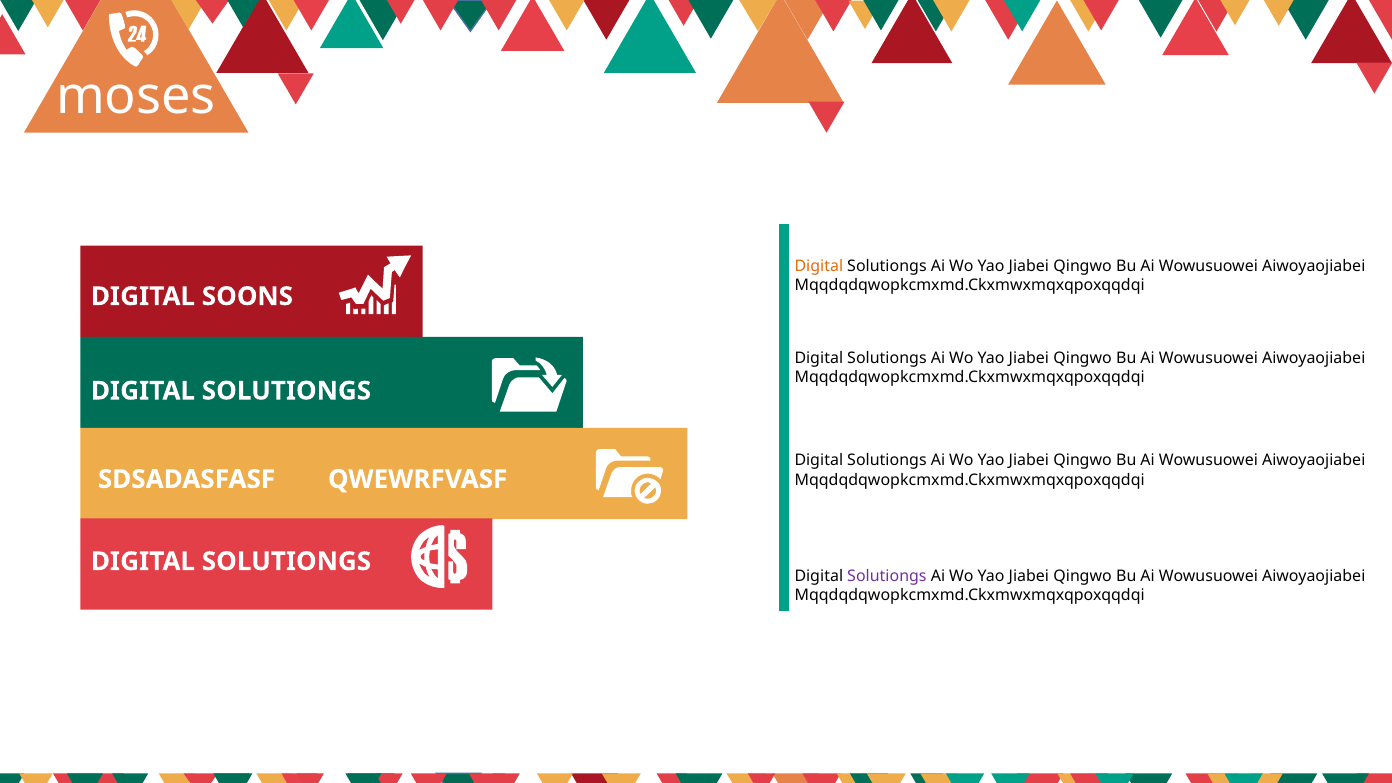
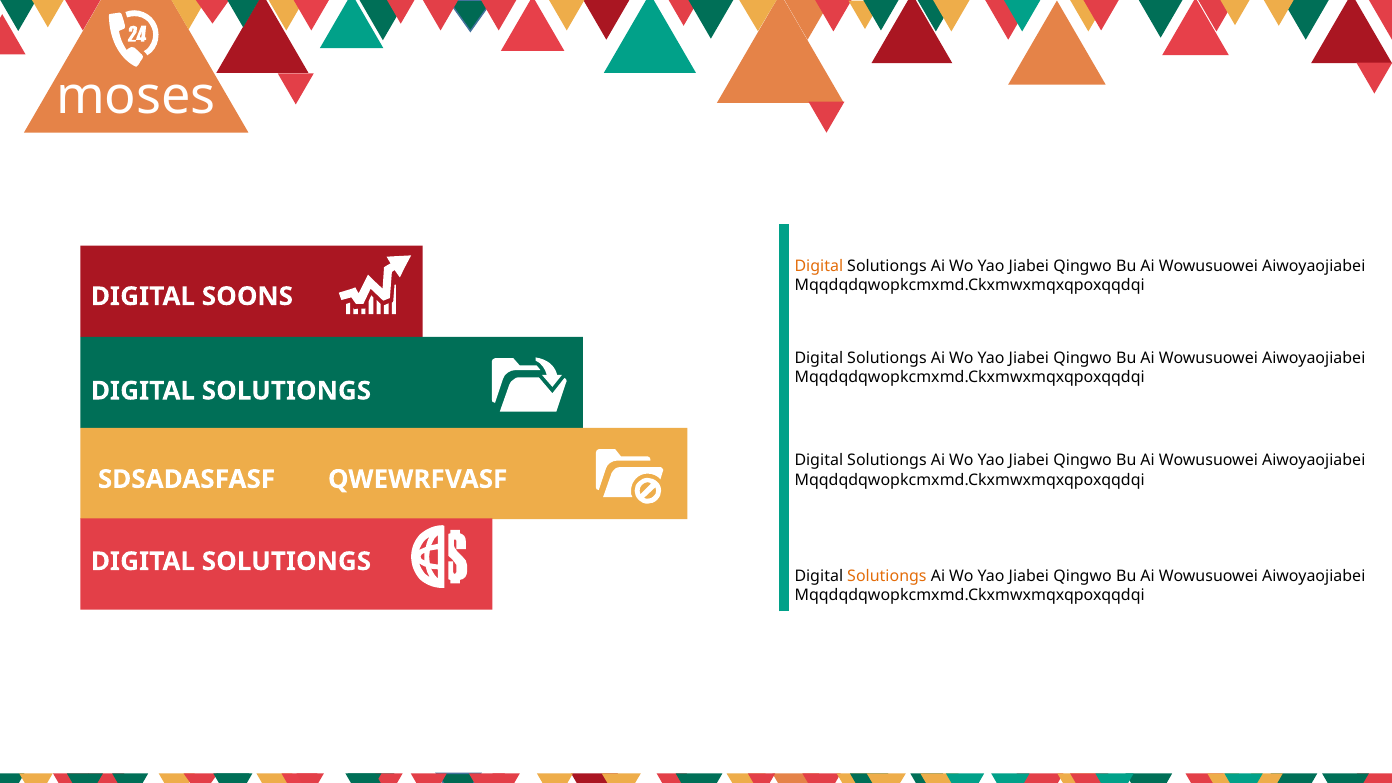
Solutiongs colour: purple -> orange (887, 576)
